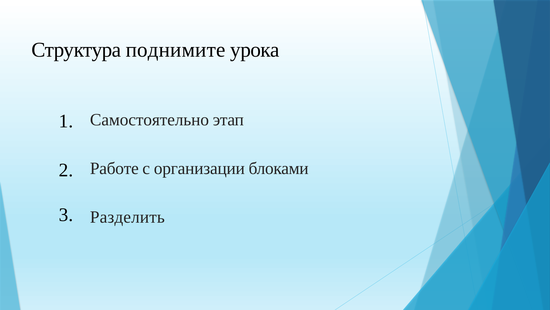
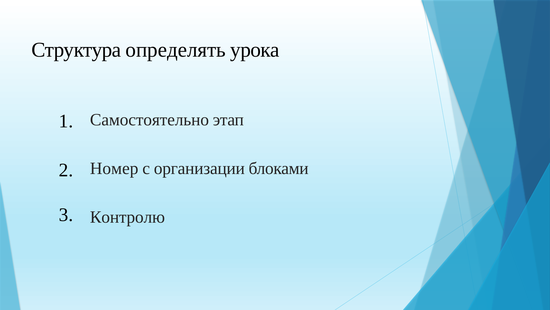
поднимите: поднимите -> определять (176, 50)
Работе: Работе -> Номер (114, 168)
Разделить: Разделить -> Контролю (127, 217)
